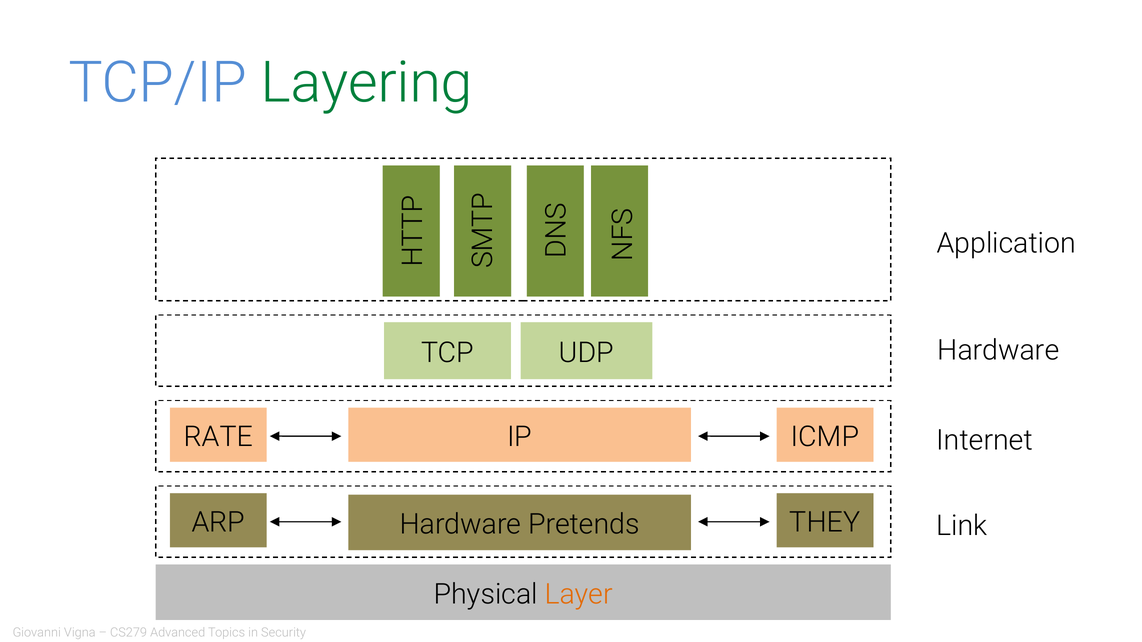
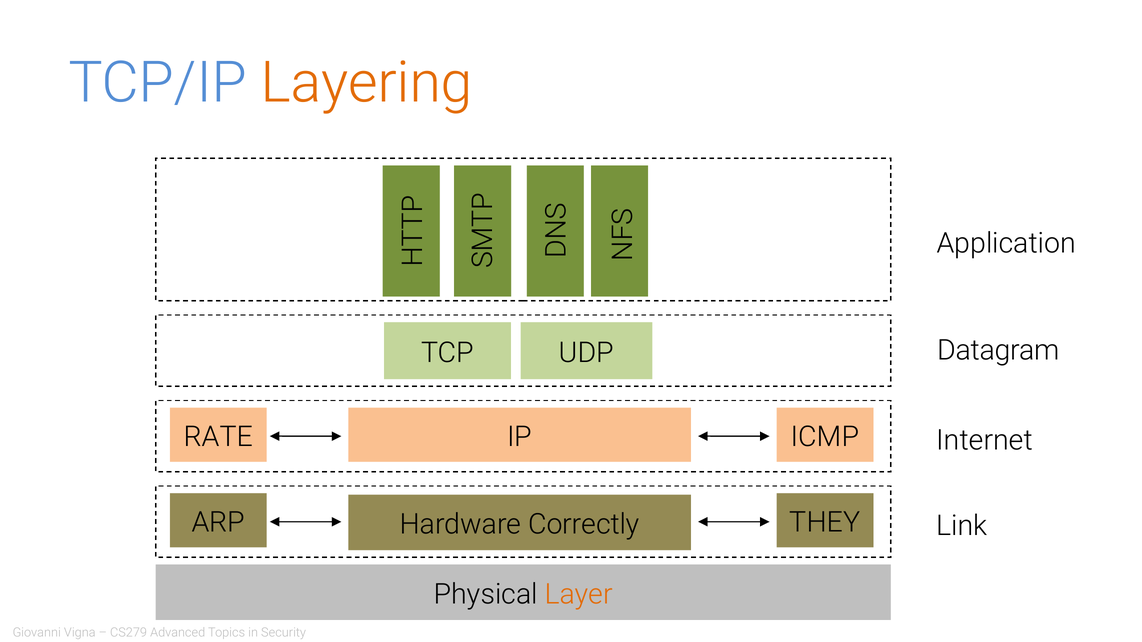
Layering colour: green -> orange (367, 83)
Hardware: Hardware -> Datagram (999, 350)
Pretends: Pretends -> Correctly (584, 525)
